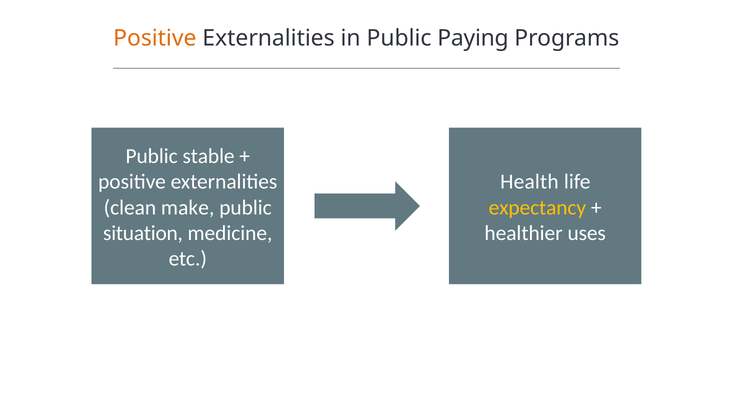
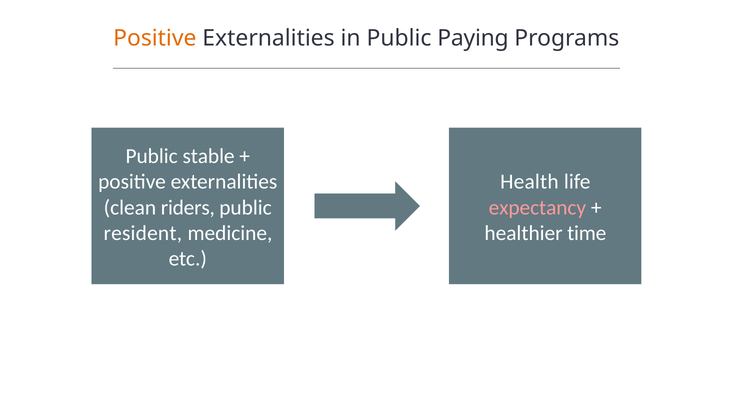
make: make -> riders (188, 208)
expectancy colour: yellow -> pink (537, 208)
situation: situation -> resident (143, 233)
uses: uses -> time (587, 233)
